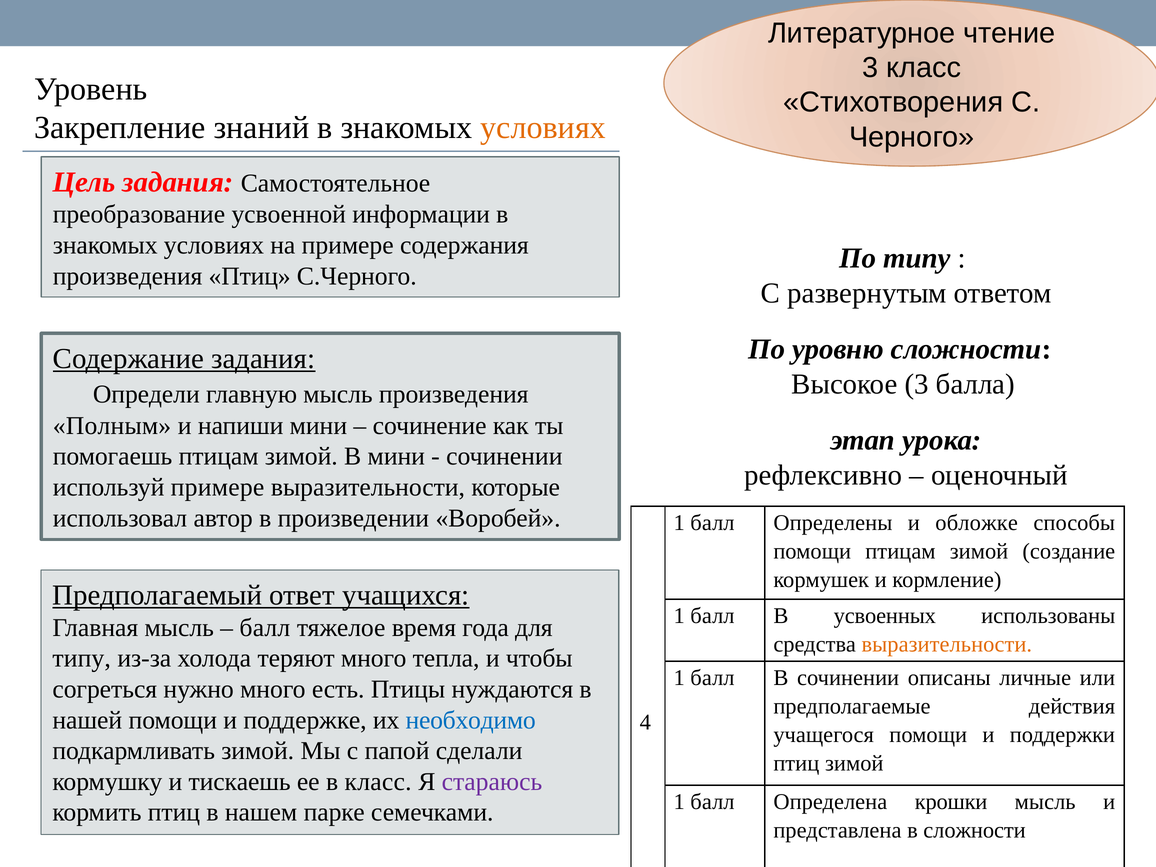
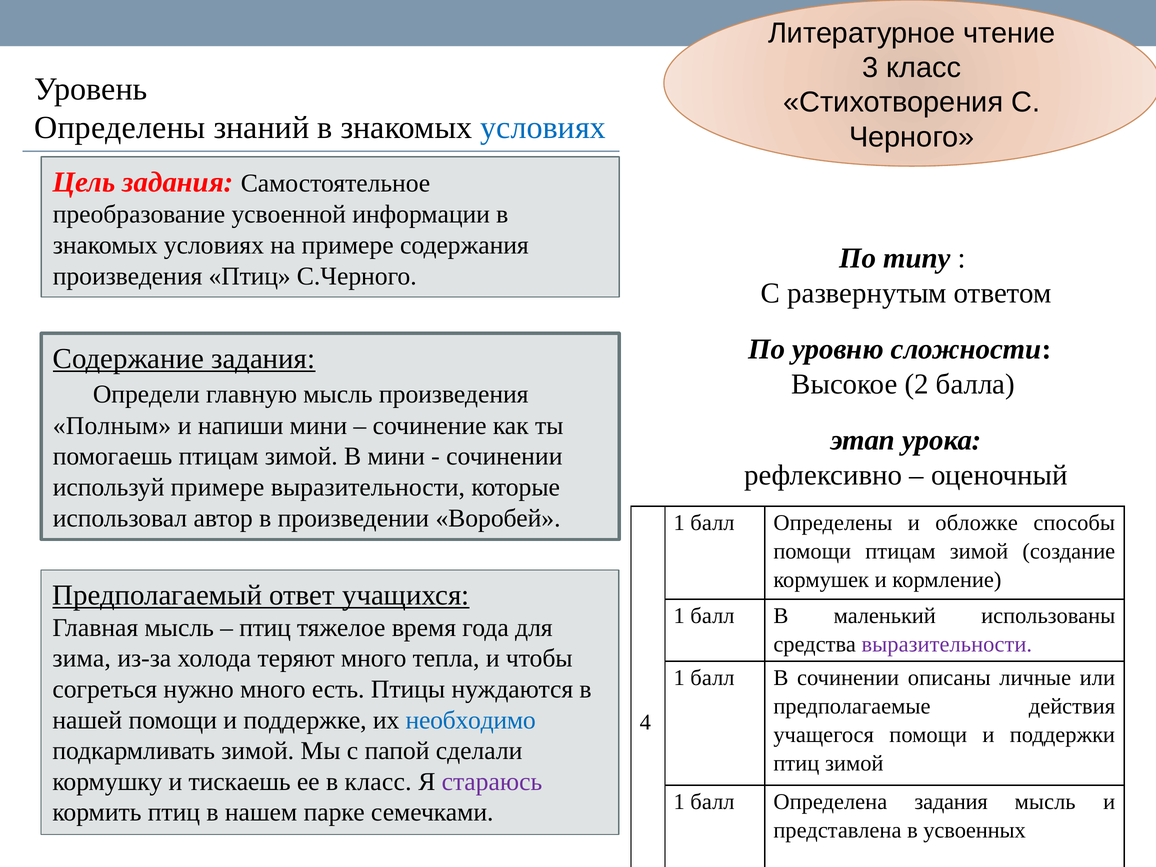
Закрепление: Закрепление -> Определены (120, 128)
условиях colour: orange -> blue (543, 128)
Высокое 3: 3 -> 2 (917, 384)
усвоенных: усвоенных -> маленький (885, 616)
балл: балл -> птиц (265, 628)
выразительности colour: orange -> purple (947, 644)
типу: типу -> зима (82, 658)
Определена крошки: крошки -> задания (951, 802)
в сложности: сложности -> усвоенных (975, 830)
